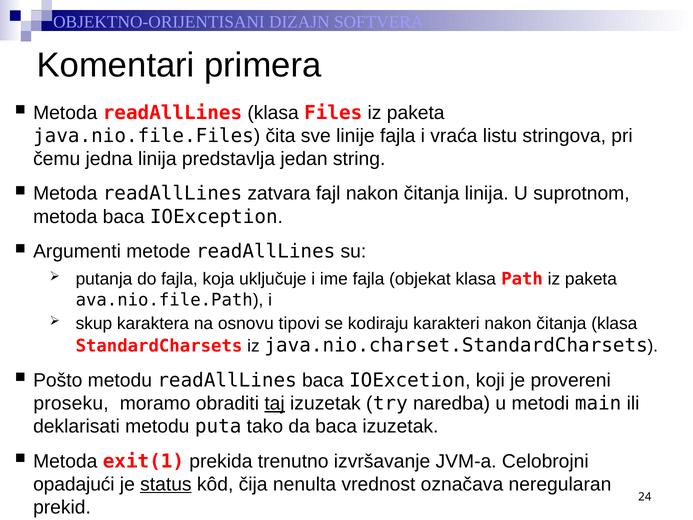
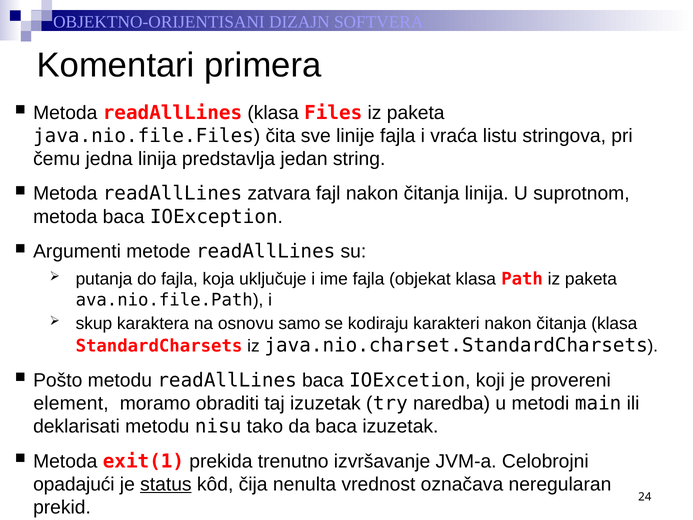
tipovi: tipovi -> samo (299, 323)
proseku: proseku -> element (71, 403)
taj underline: present -> none (275, 403)
puta: puta -> nisu (218, 426)
